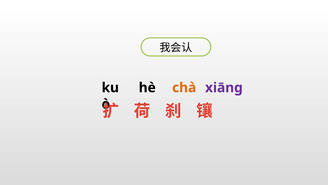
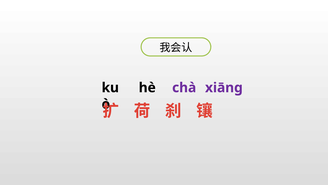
chà colour: orange -> purple (184, 87)
